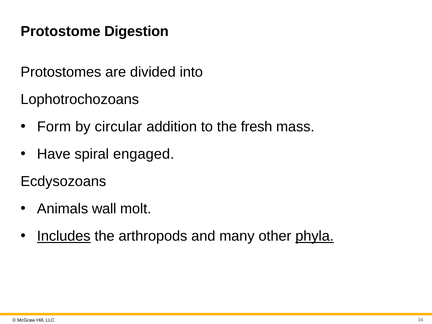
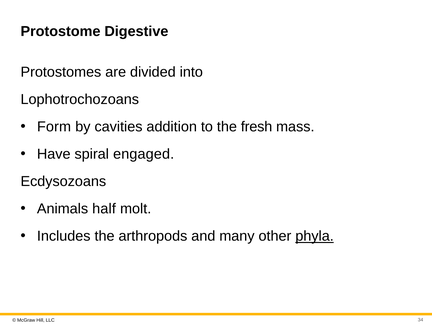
Digestion: Digestion -> Digestive (136, 31)
circular: circular -> cavities (118, 127)
wall: wall -> half (104, 209)
Includes underline: present -> none (64, 236)
